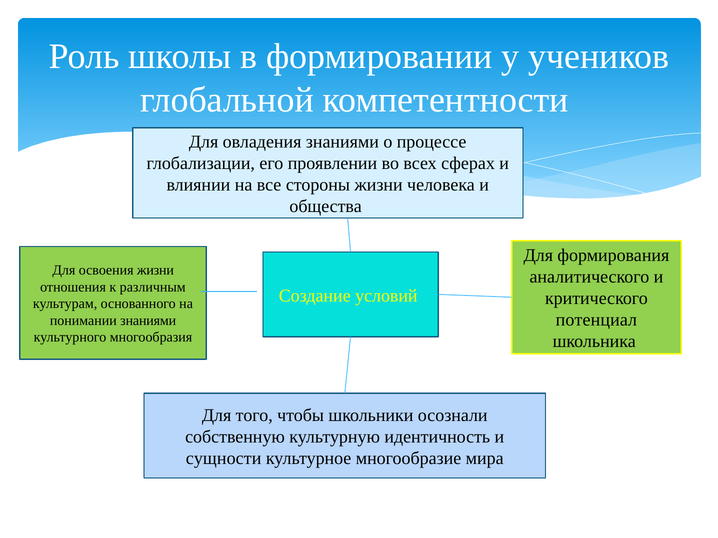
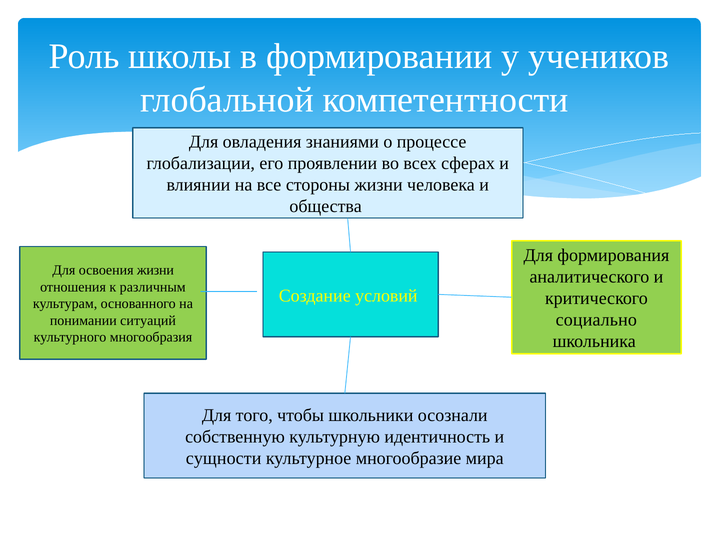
потенциал: потенциал -> социально (596, 320)
понимании знаниями: знаниями -> ситуаций (148, 321)
